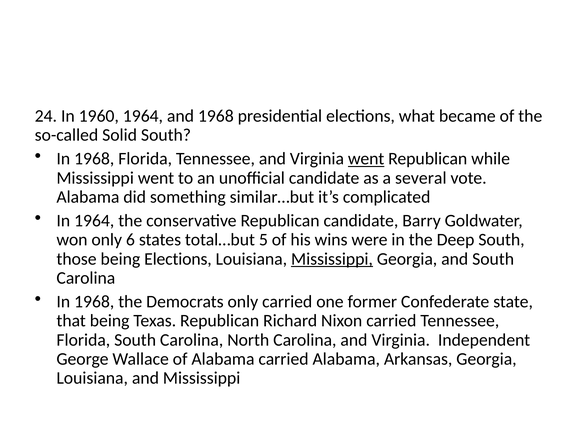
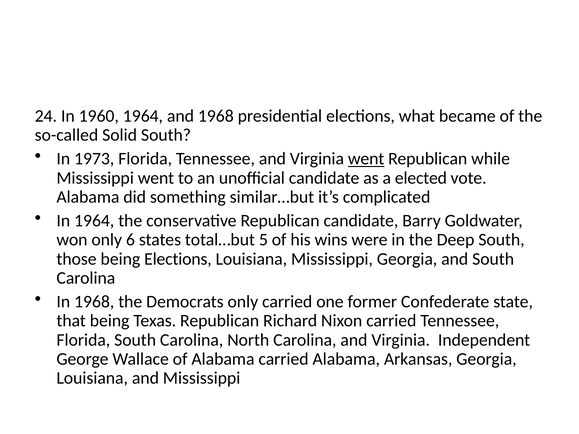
1968: 1968 -> 1973 (94, 159)
several: several -> elected (421, 178)
Mississippi underline: present -> none (332, 259)
